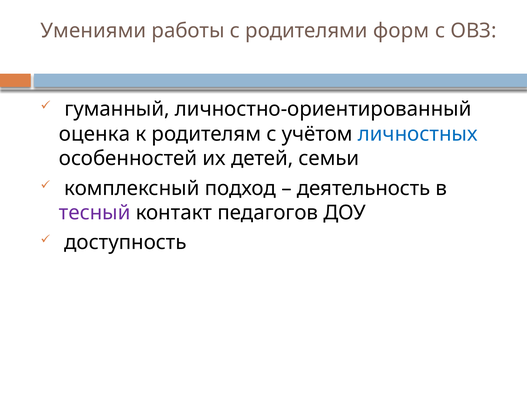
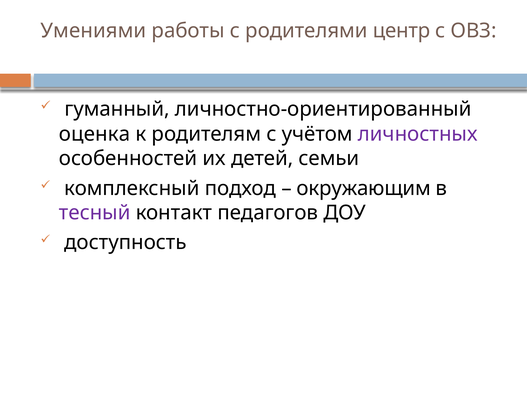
форм: форм -> центр (401, 31)
личностных colour: blue -> purple (418, 134)
деятельность: деятельность -> окружающим (364, 188)
